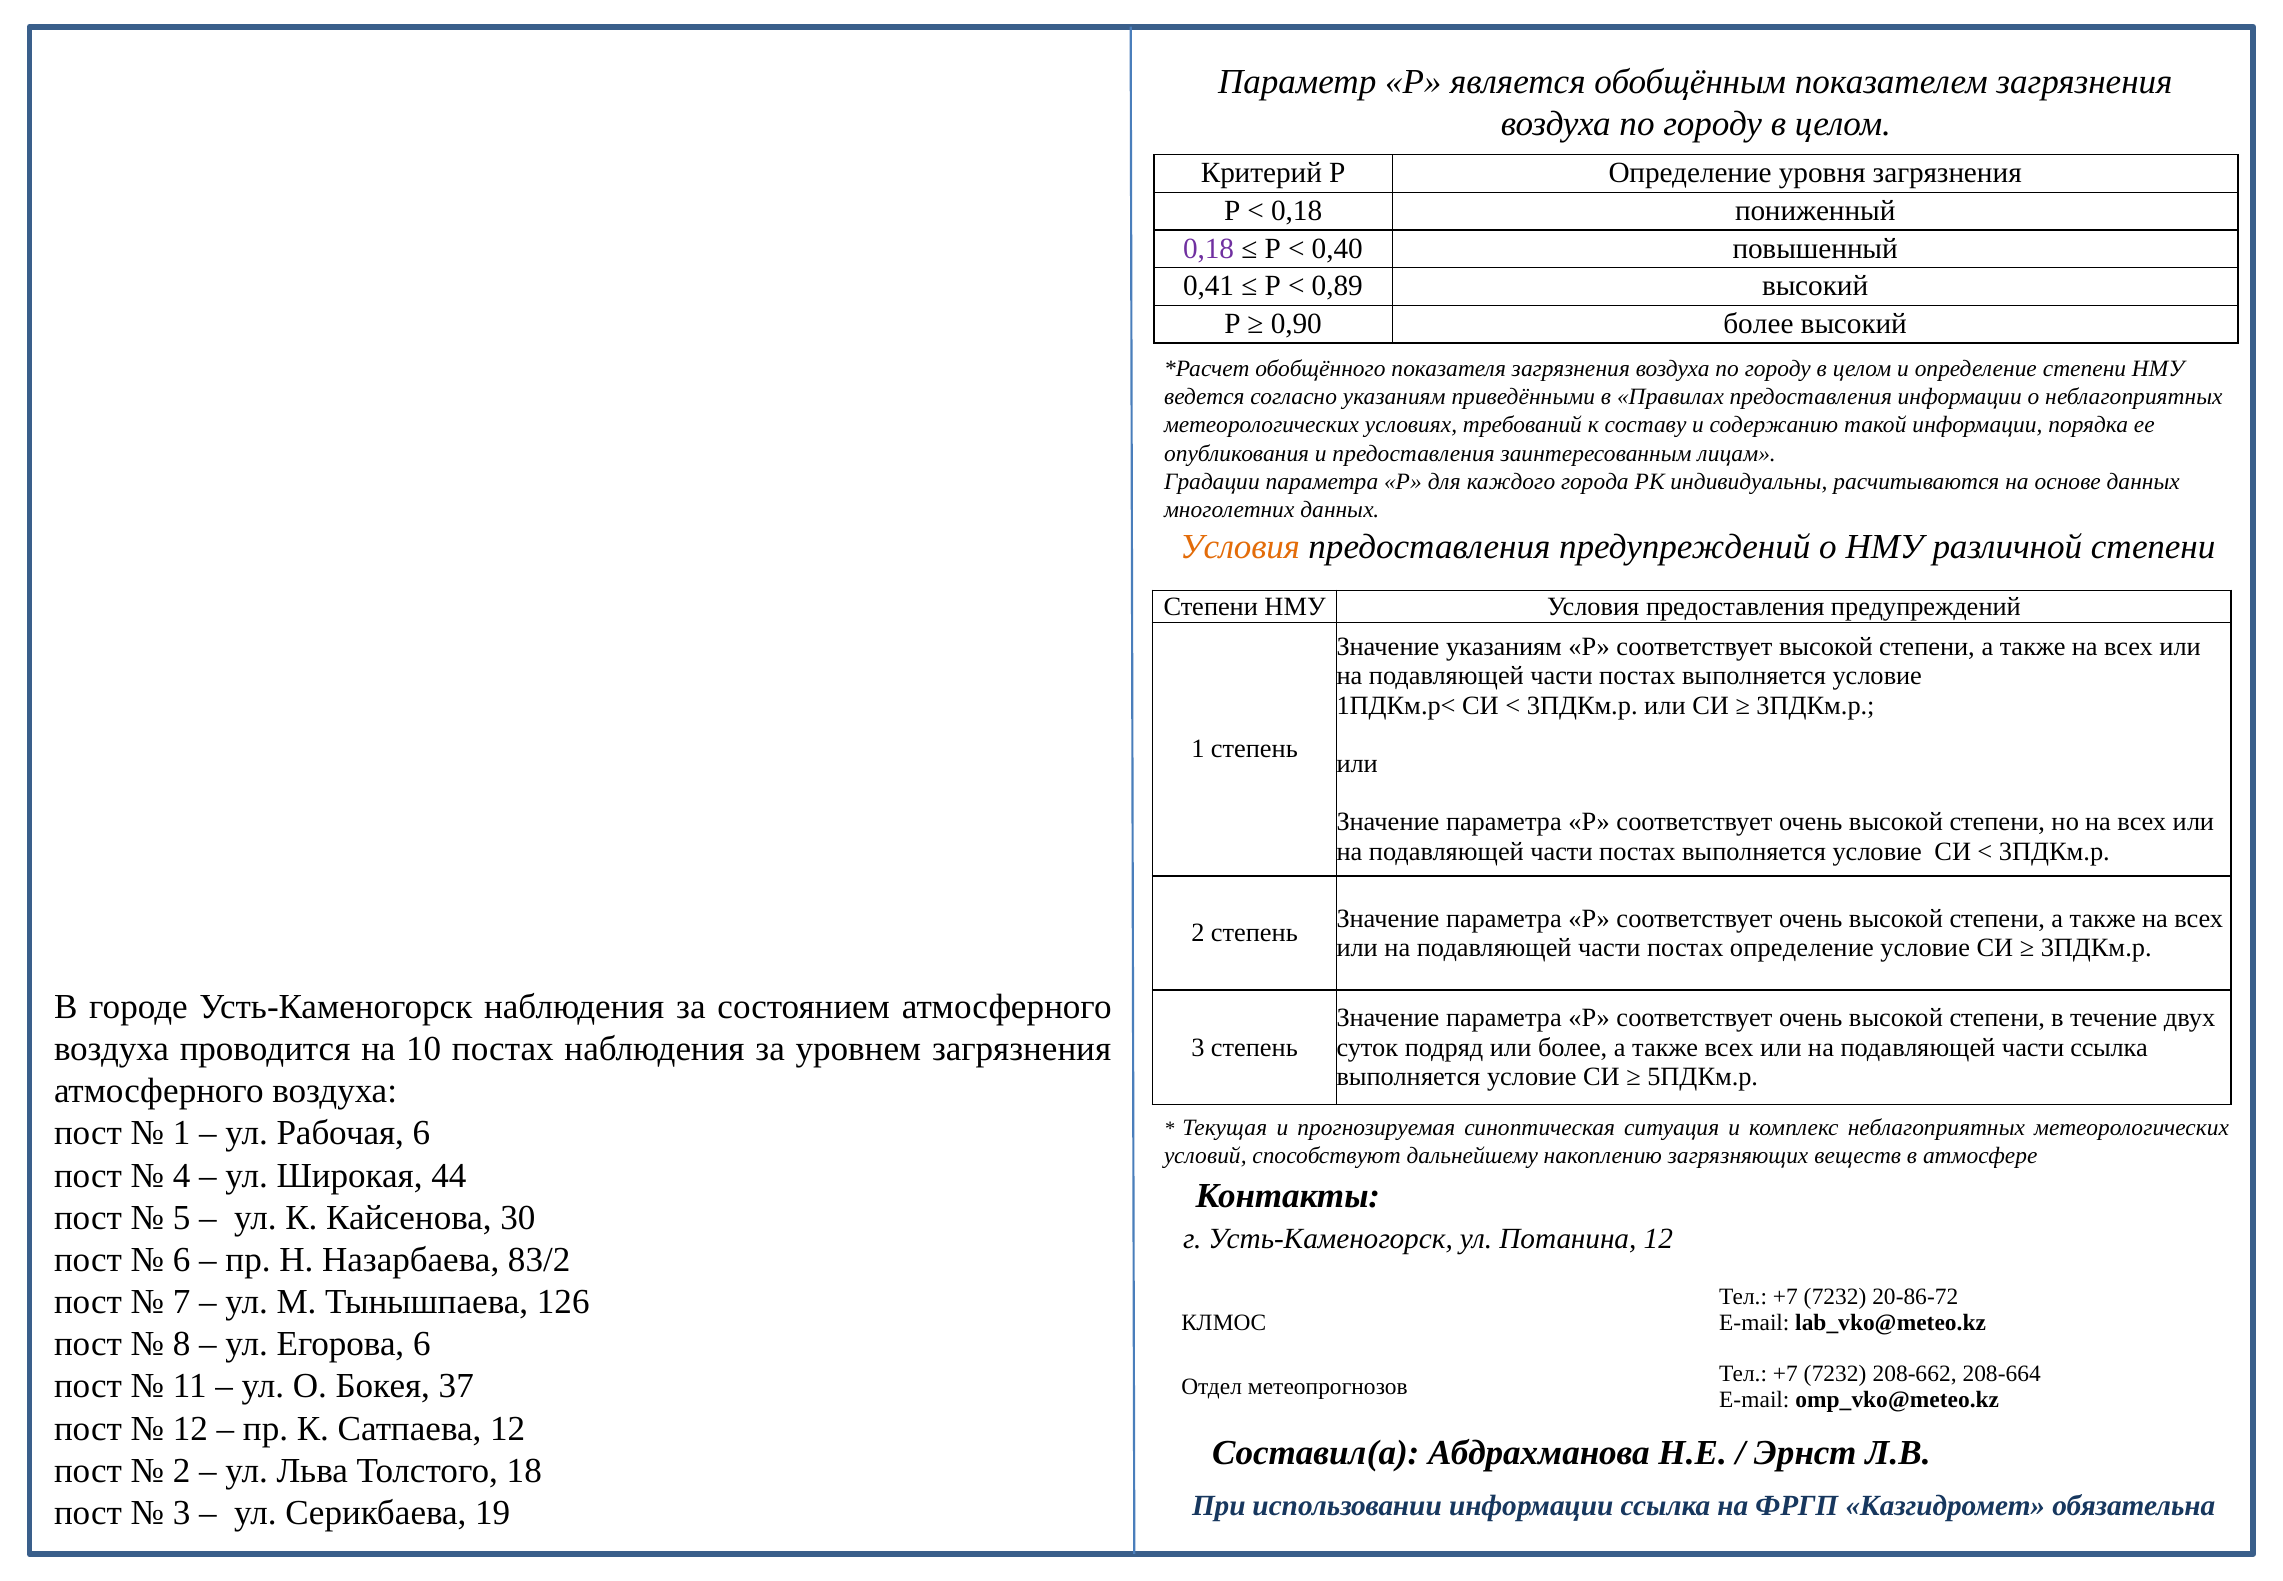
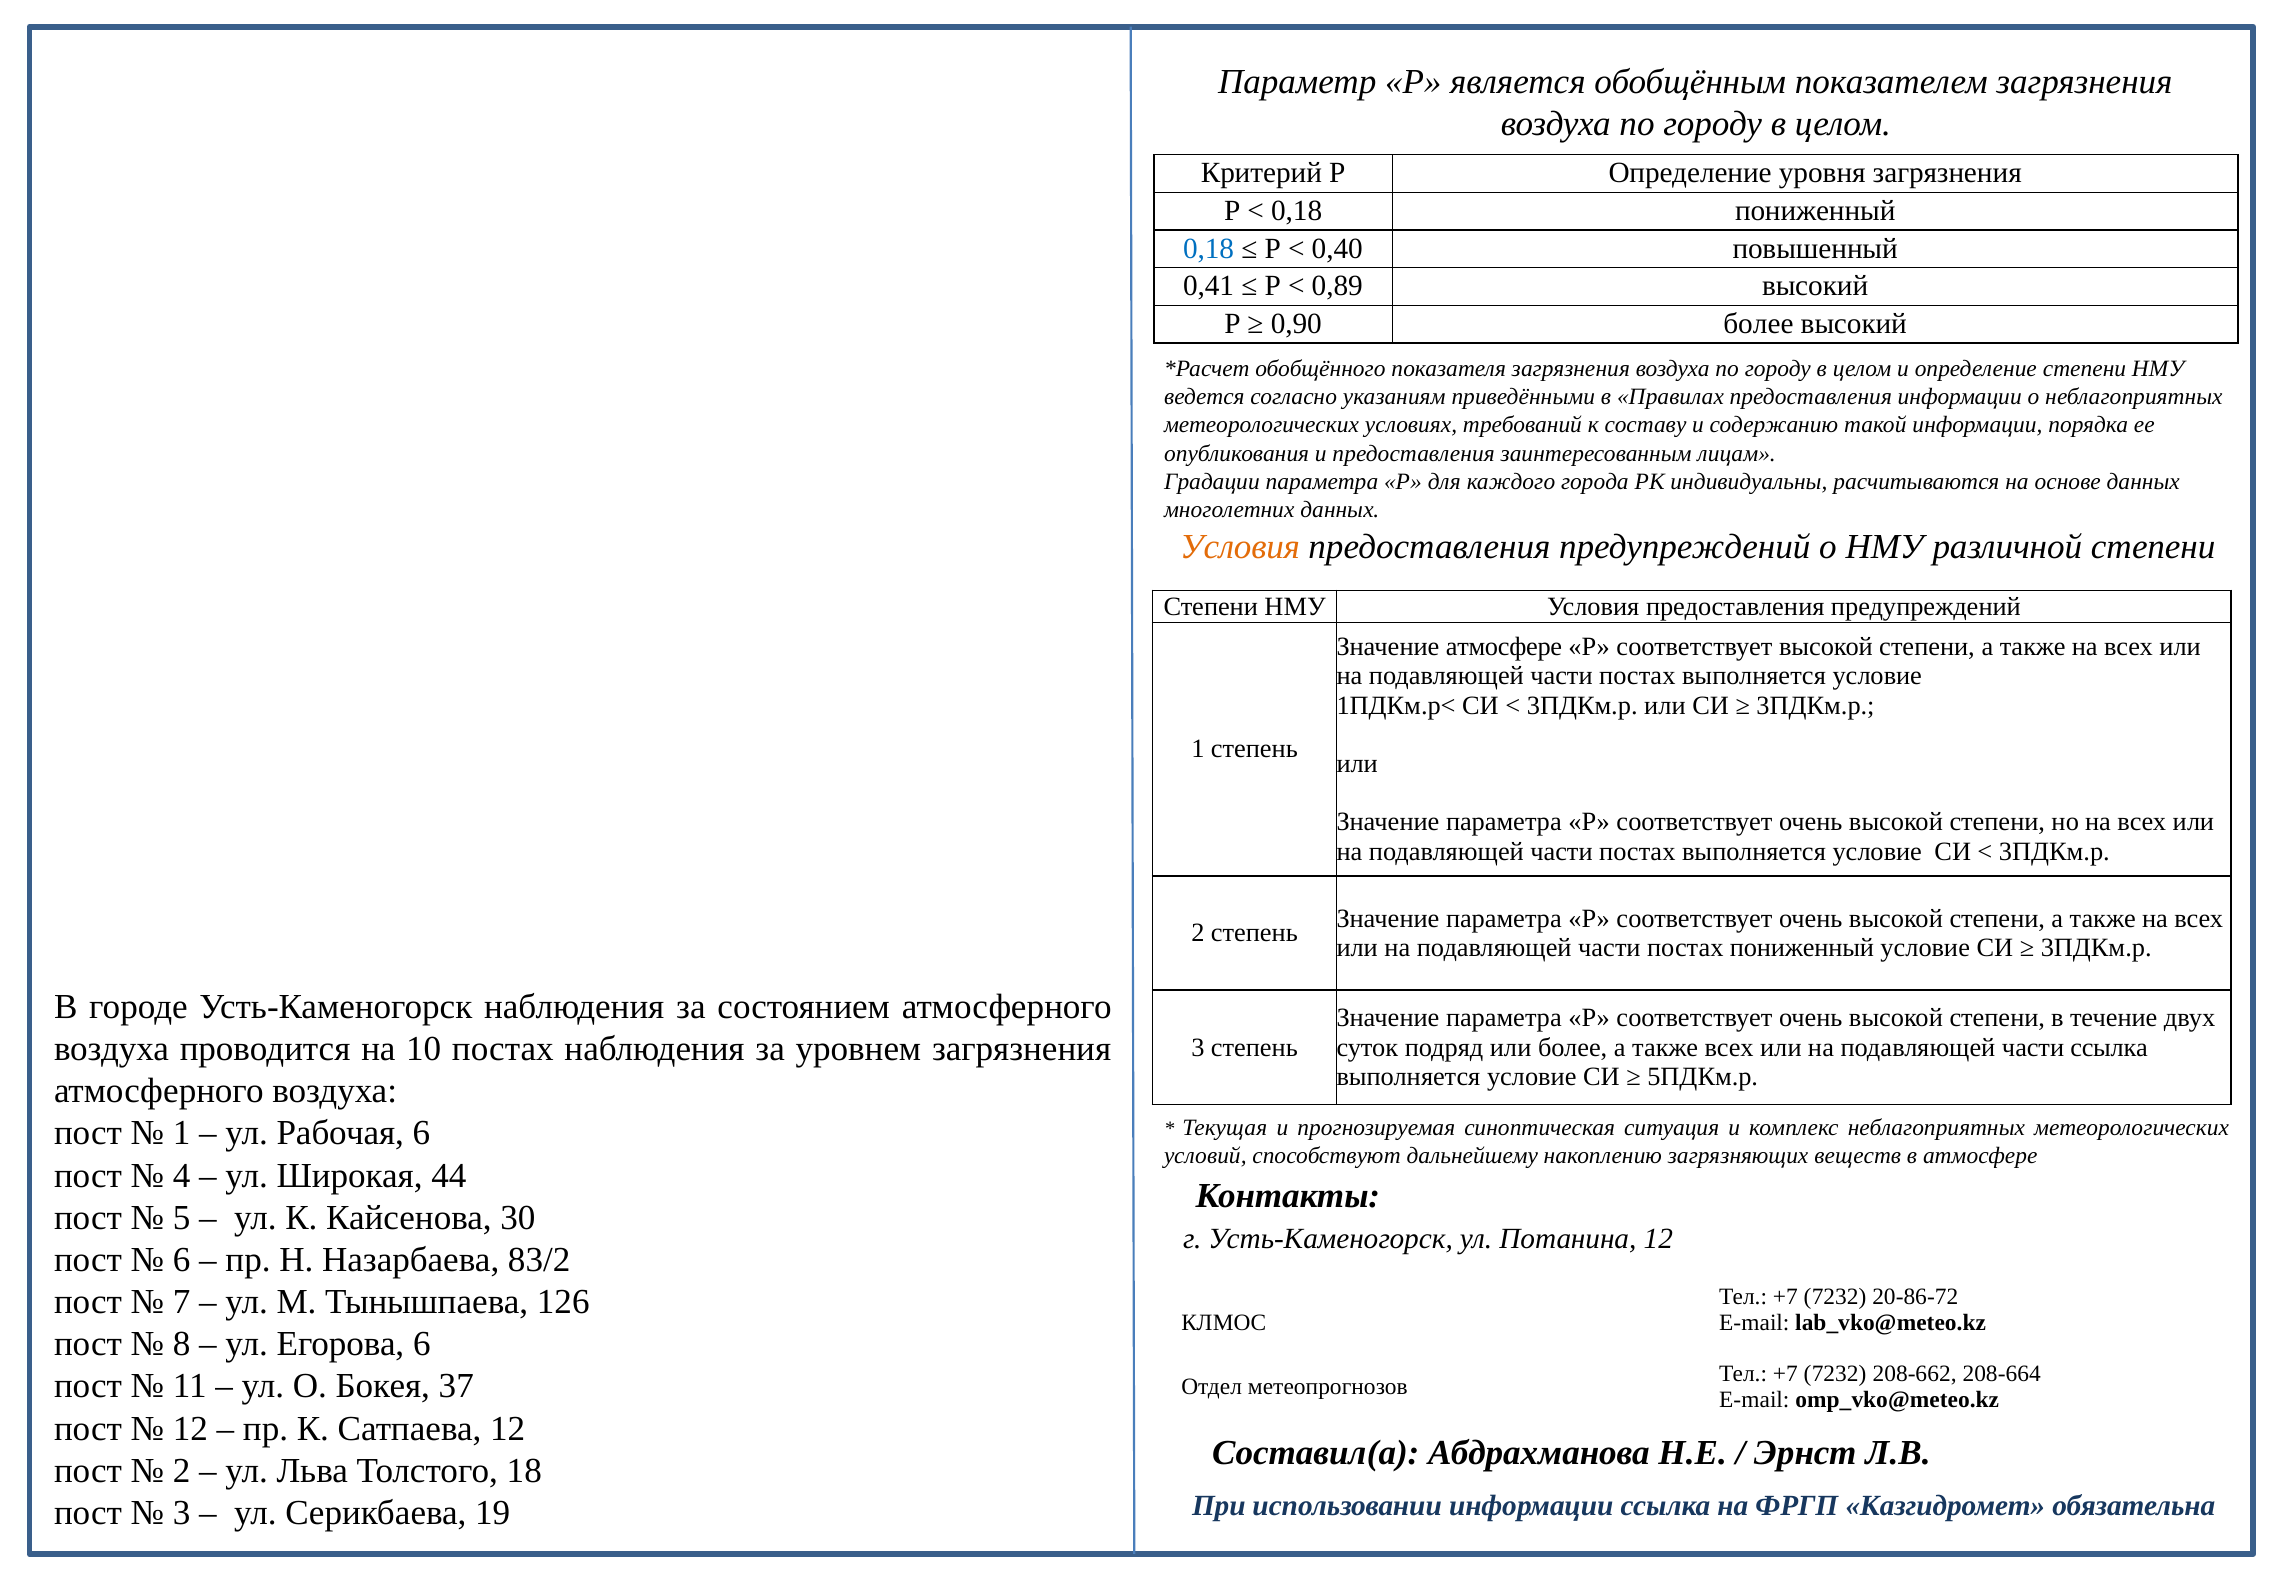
0,18 colour: purple -> blue (1209, 249)
Значение указаниям: указаниям -> атмосфере (1504, 647)
постах определение: определение -> пониженный (1802, 948)
